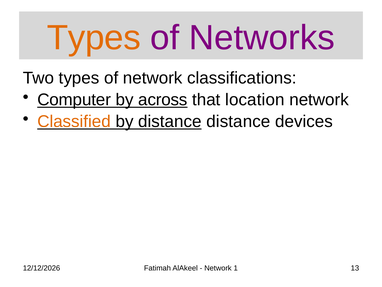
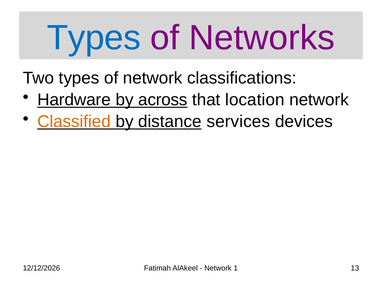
Types colour: orange -> blue (94, 38)
Computer: Computer -> Hardware (74, 100)
distance distance: distance -> services (238, 121)
